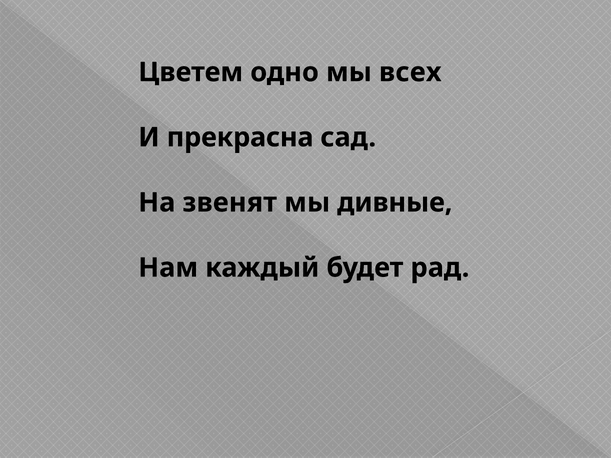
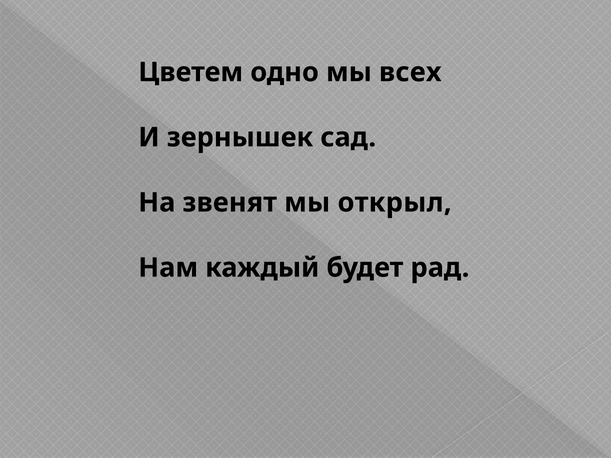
прекрасна: прекрасна -> зернышек (240, 137)
дивные: дивные -> открыл (395, 203)
